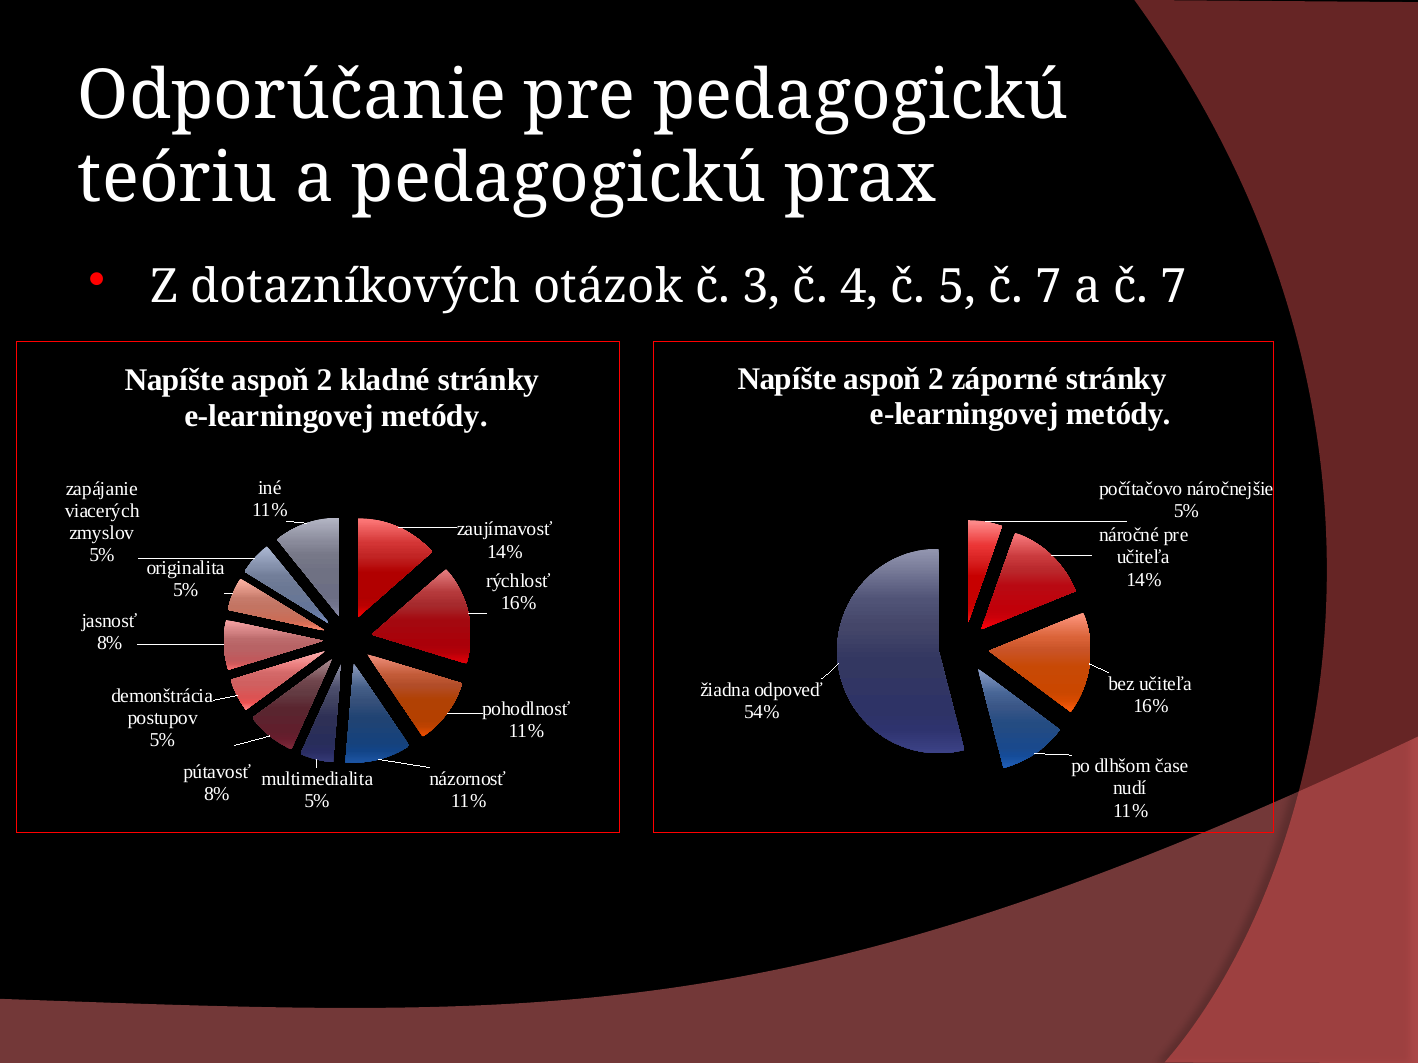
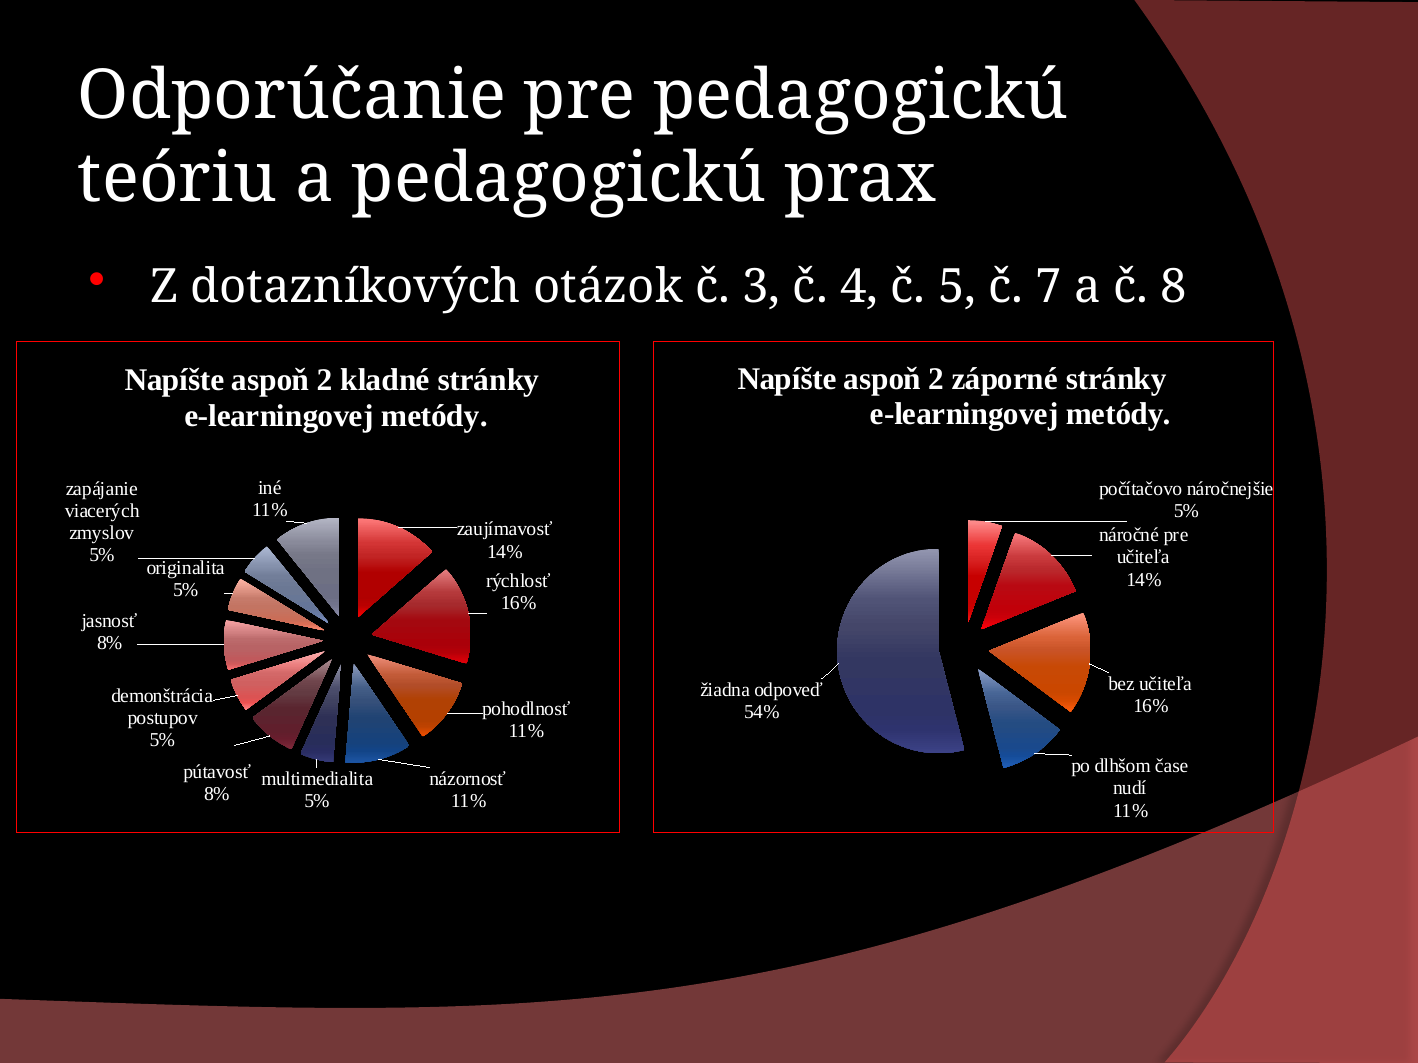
a č 7: 7 -> 8 (1174, 287)
